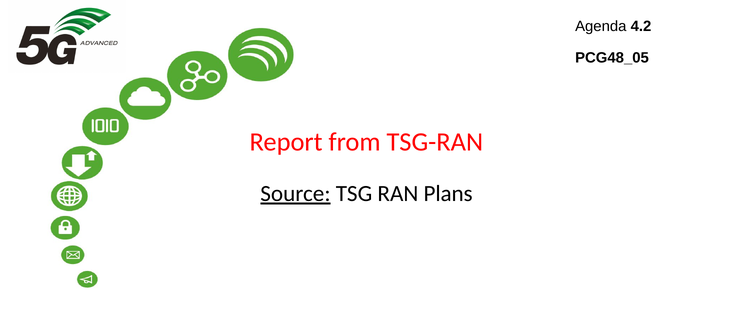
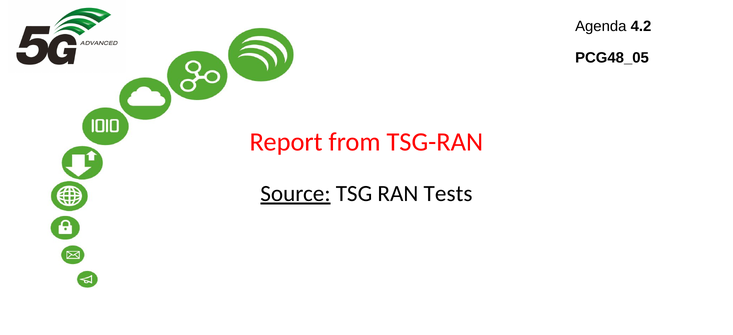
Plans: Plans -> Tests (448, 194)
